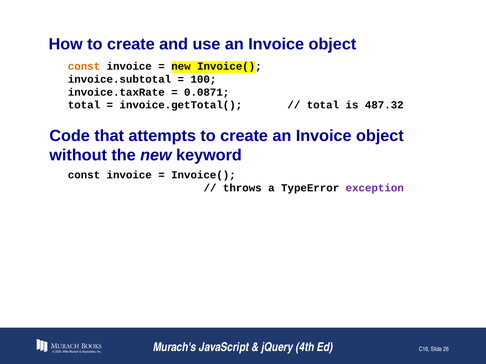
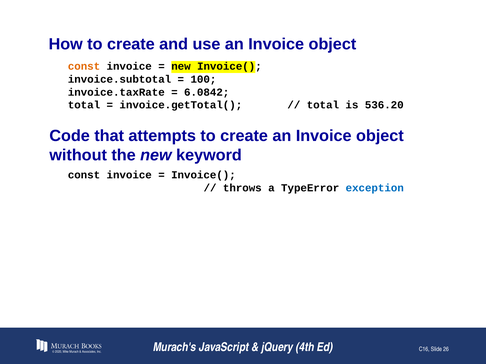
0.0871: 0.0871 -> 6.0842 (207, 92)
487.32: 487.32 -> 536.20 (384, 105)
exception colour: purple -> blue (375, 188)
